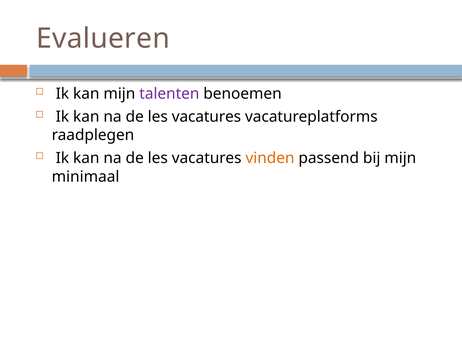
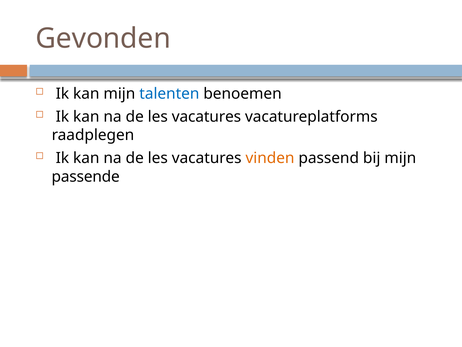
Evalueren: Evalueren -> Gevonden (103, 39)
talenten colour: purple -> blue (169, 93)
minimaal: minimaal -> passende (86, 176)
